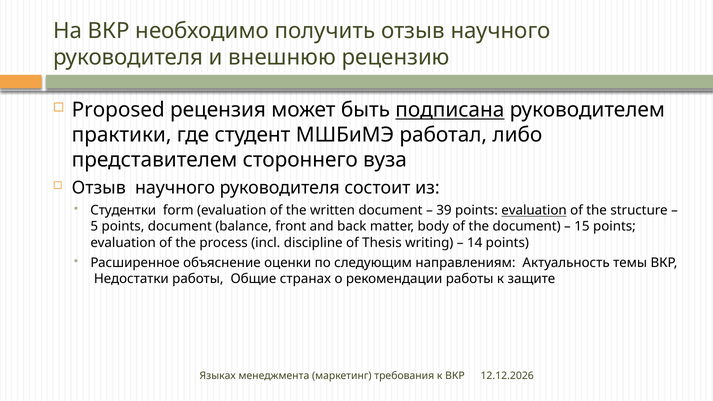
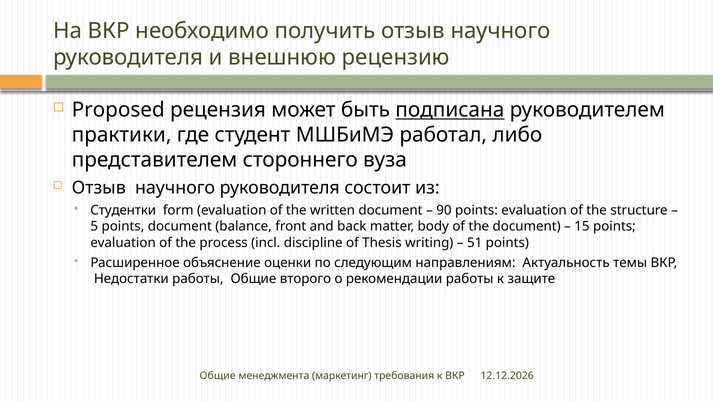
39: 39 -> 90 (444, 211)
evaluation underline: present -> none (534, 211)
14: 14 -> 51 (475, 243)
странах: странах -> второго (305, 279)
Языках: Языках -> Общие (218, 376)
